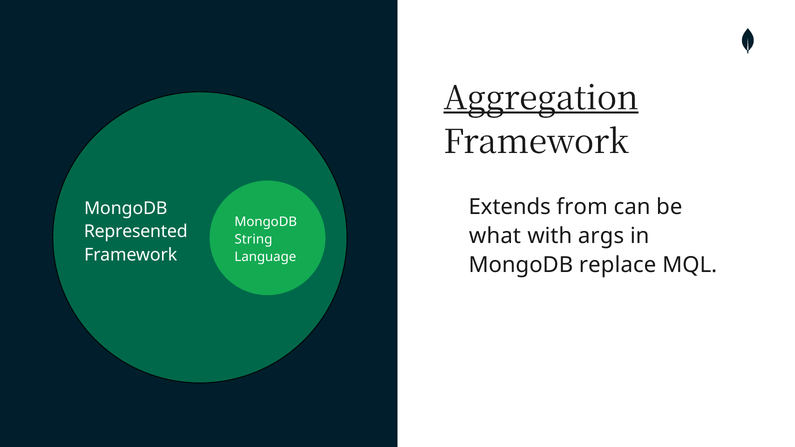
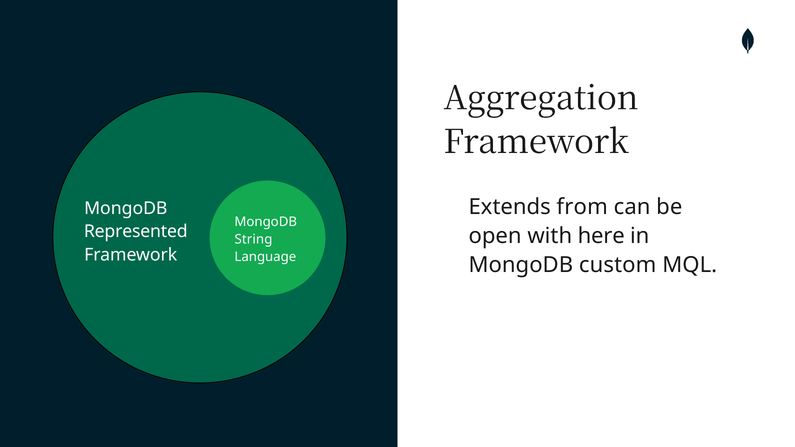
Aggregation underline: present -> none (541, 98)
what: what -> open (495, 236)
args: args -> here (601, 236)
replace: replace -> custom (618, 265)
